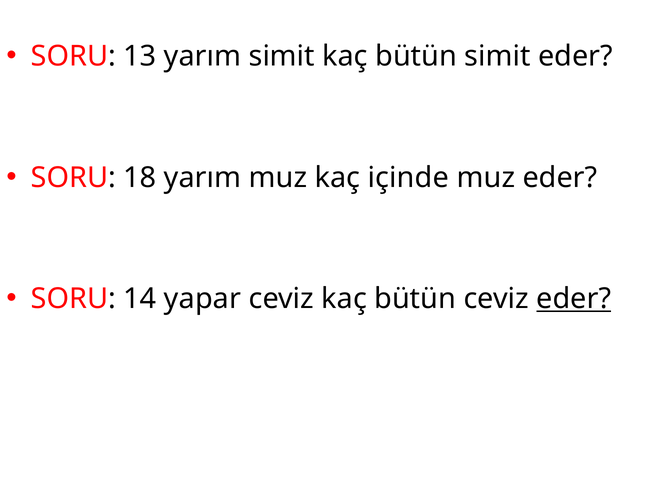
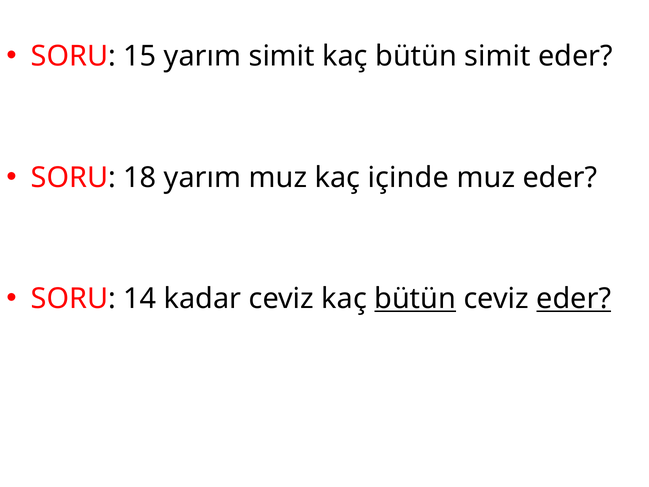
13: 13 -> 15 (140, 56)
yapar: yapar -> kadar (203, 299)
bütün underline: none -> present (415, 299)
